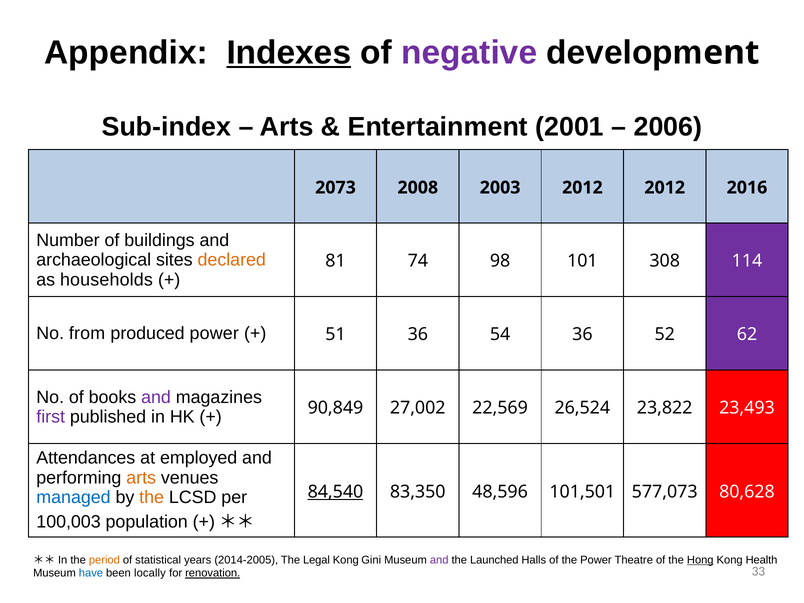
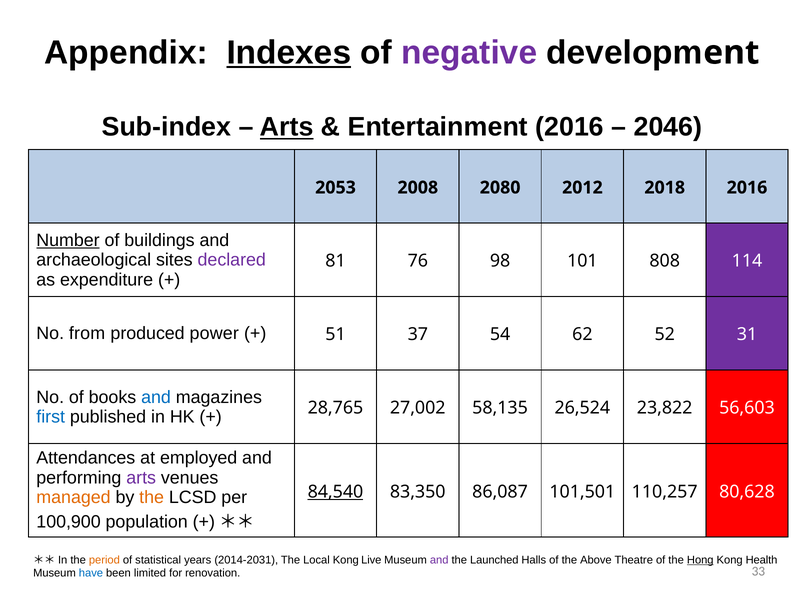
Arts underline: none -> present (287, 127)
Entertainment 2001: 2001 -> 2016 (570, 127)
2006: 2006 -> 2046 (668, 127)
2073: 2073 -> 2053 (336, 188)
2003: 2003 -> 2080 (500, 188)
2012 2012: 2012 -> 2018 (665, 188)
Number underline: none -> present (68, 240)
declared colour: orange -> purple (232, 260)
74: 74 -> 76 (418, 261)
308: 308 -> 808 (665, 261)
households: households -> expenditure (107, 280)
51 36: 36 -> 37 (418, 335)
54 36: 36 -> 62 (582, 335)
62: 62 -> 31 (747, 335)
and colour: purple -> blue (156, 397)
first colour: purple -> blue (51, 417)
90,849: 90,849 -> 28,765 (335, 408)
22,569: 22,569 -> 58,135 (500, 408)
23,493: 23,493 -> 56,603 (747, 408)
arts colour: orange -> purple (141, 478)
48,596: 48,596 -> 86,087 (500, 492)
577,073: 577,073 -> 110,257 (665, 492)
managed colour: blue -> orange (73, 498)
100,003: 100,003 -> 100,900 (69, 522)
2014-2005: 2014-2005 -> 2014-2031 (246, 560)
Legal: Legal -> Local (316, 560)
Gini: Gini -> Live (371, 560)
the Power: Power -> Above (596, 560)
locally: locally -> limited (150, 573)
renovation underline: present -> none (213, 573)
